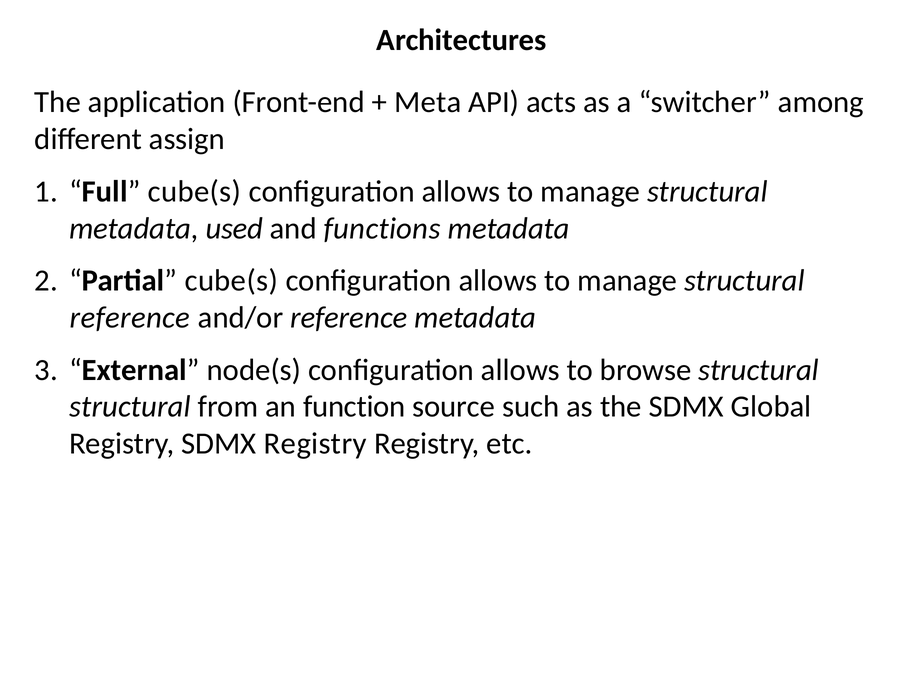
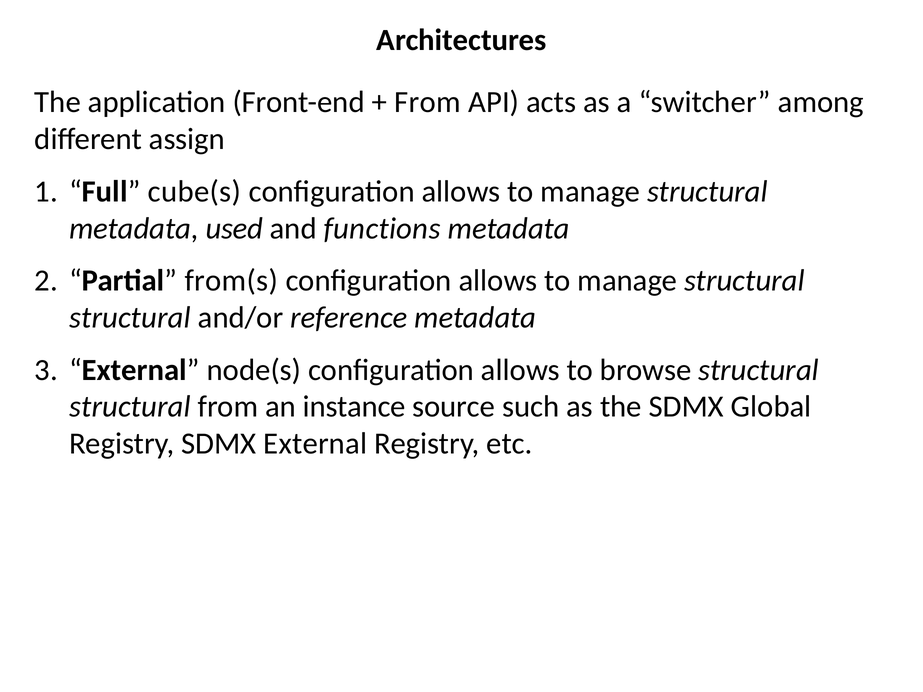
Meta: Meta -> From (428, 102)
Partial cube(s: cube(s -> from(s (231, 281)
reference: reference -> structural (130, 318)
function: function -> instance (354, 407)
SDMX Registry: Registry -> External (315, 444)
